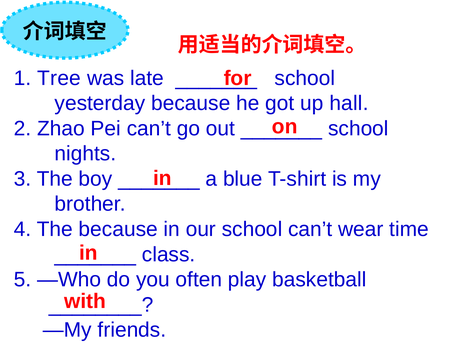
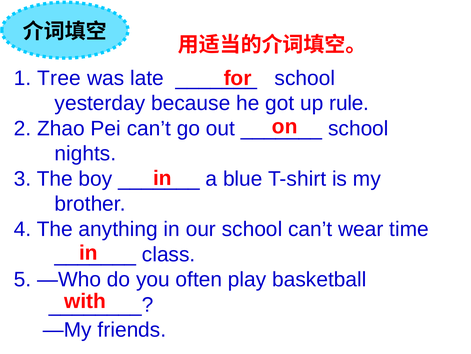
hall: hall -> rule (349, 103)
The because: because -> anything (118, 229)
